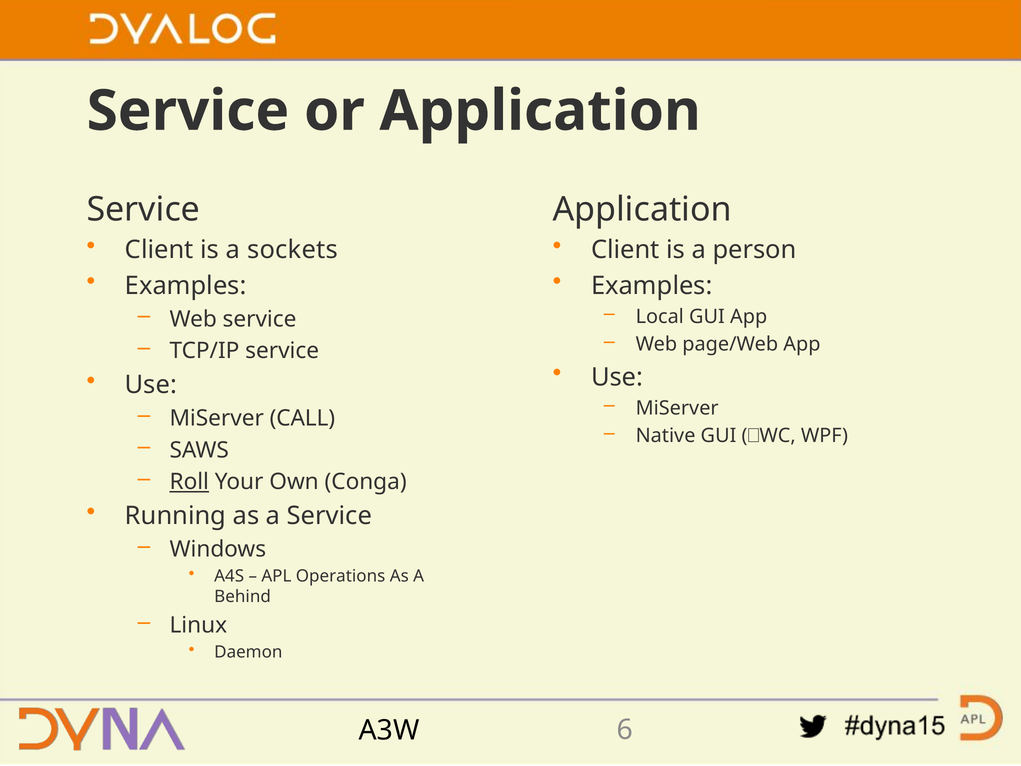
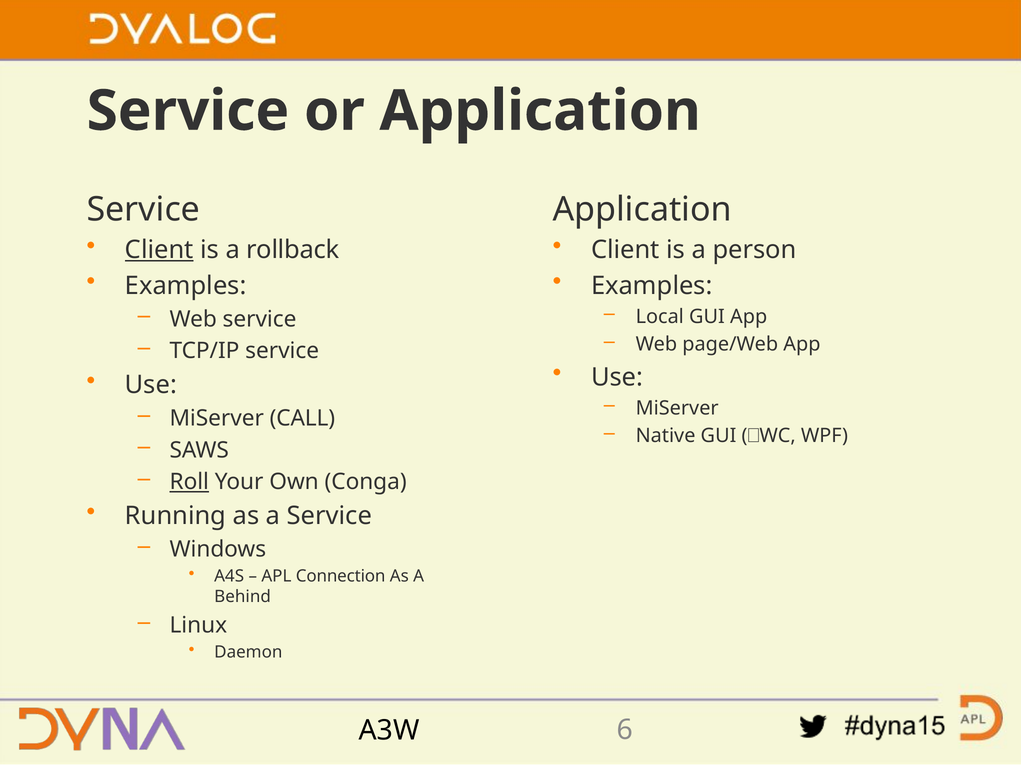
Client underline: none -> present (159, 250)
sockets: sockets -> rollback (293, 250)
Operations: Operations -> Connection (341, 576)
